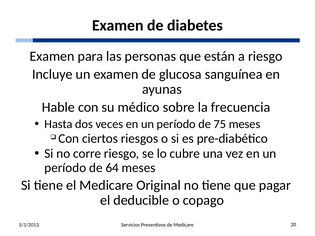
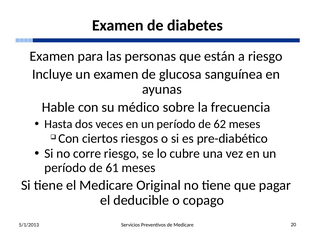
75: 75 -> 62 (220, 124)
64: 64 -> 61 (112, 168)
